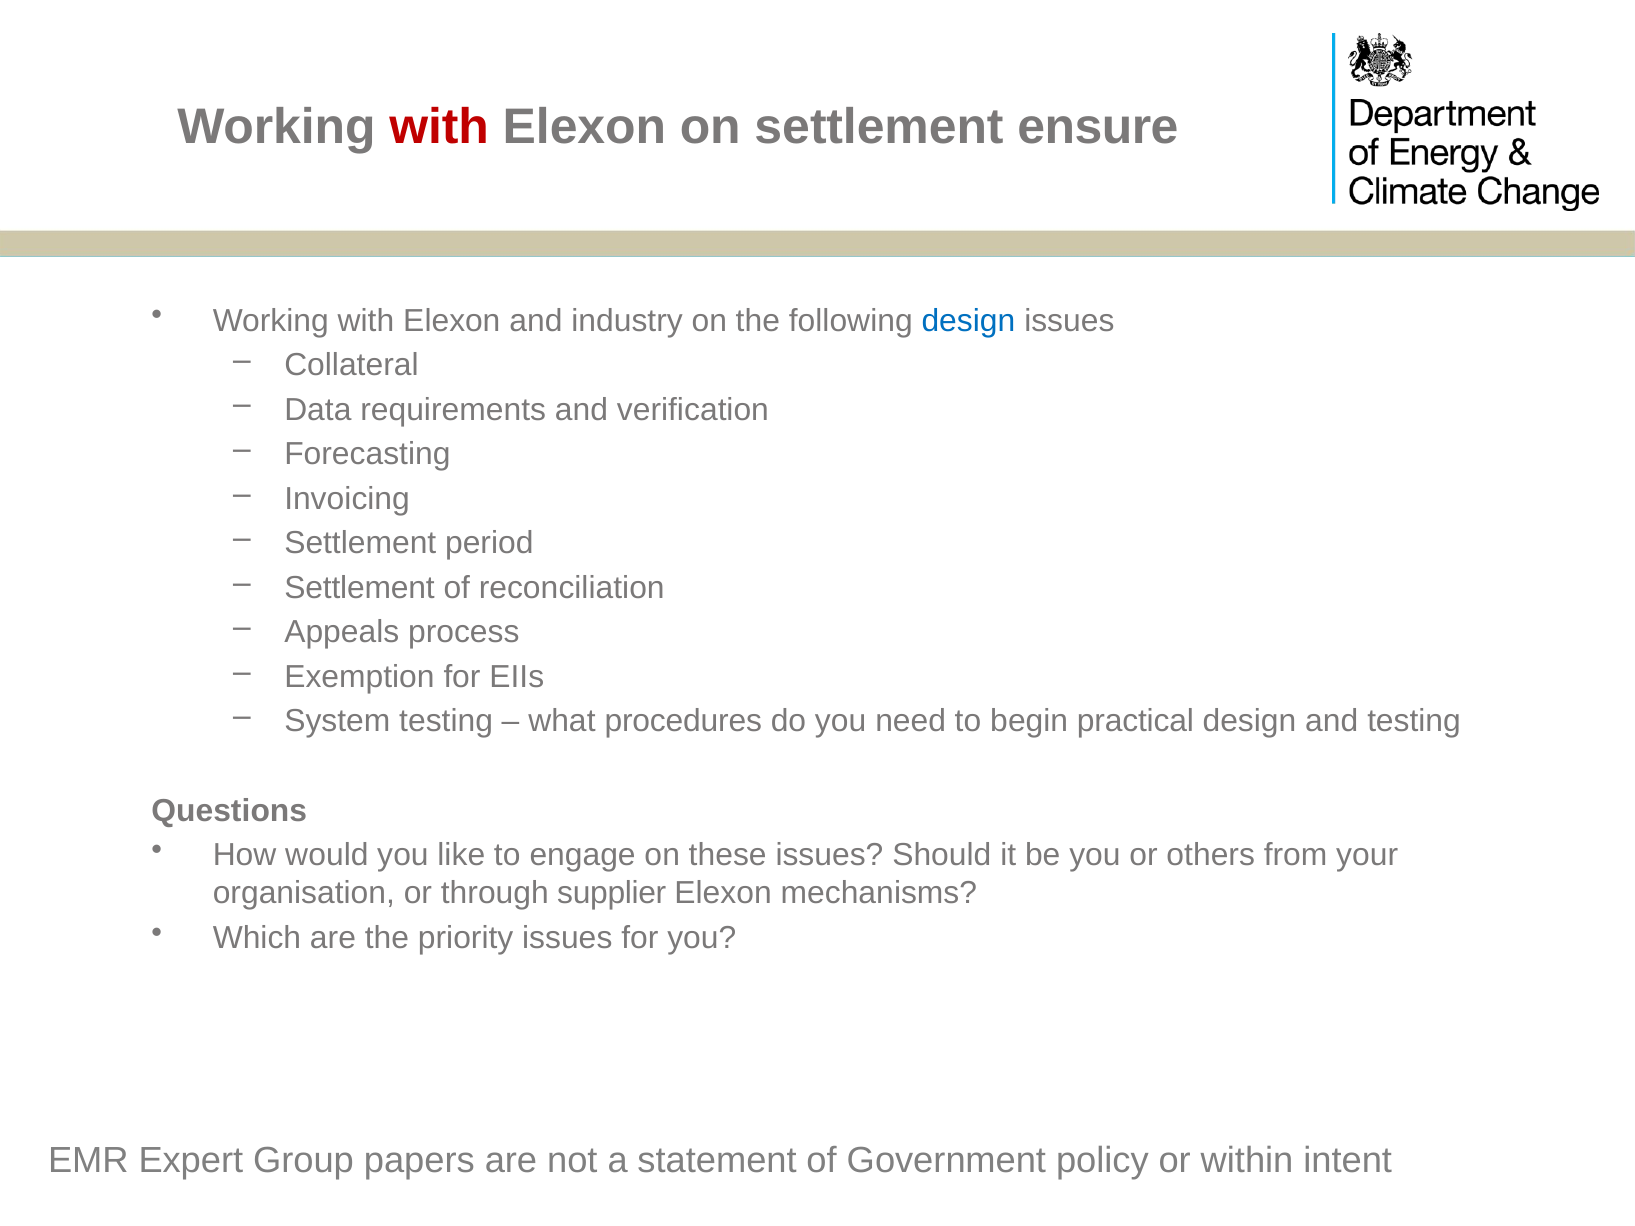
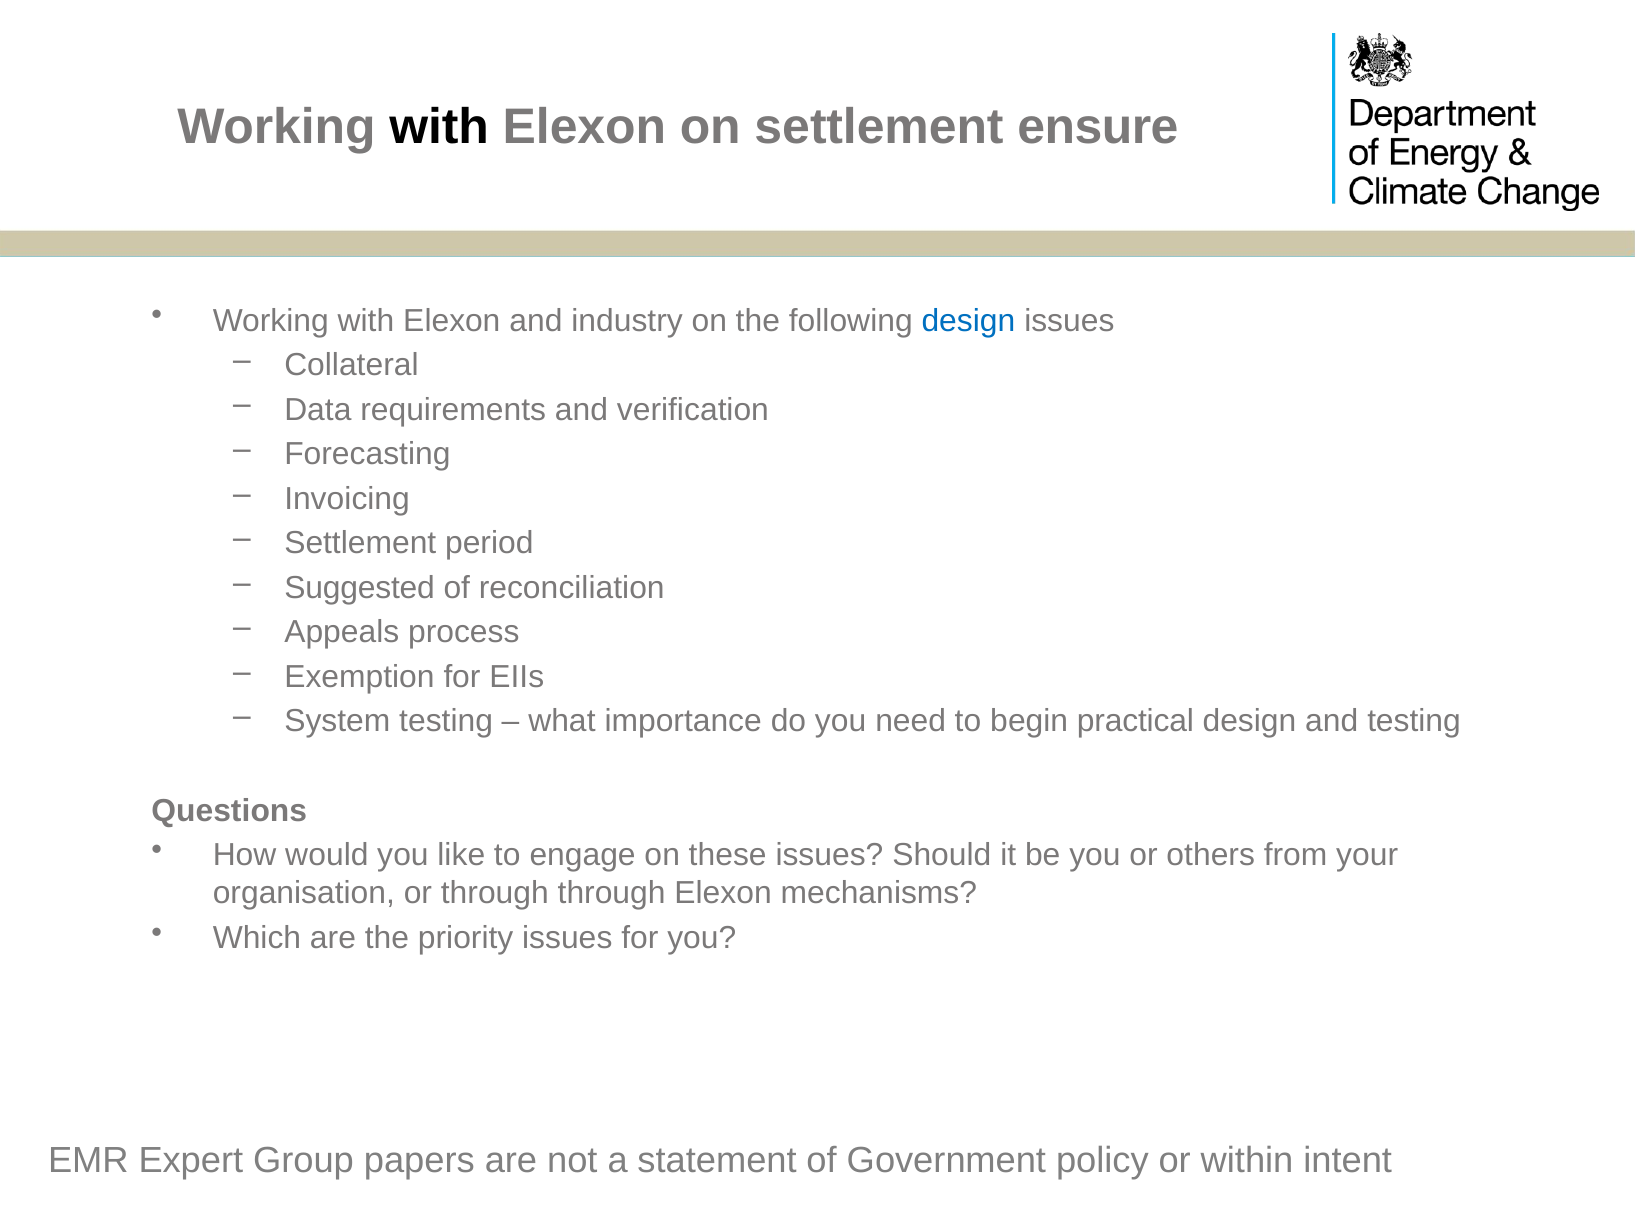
with colour: red -> black (439, 127)
Settlement: Settlement -> Suggested (360, 588)
procedures: procedures -> importance (683, 722)
through supplier: supplier -> through (612, 893)
